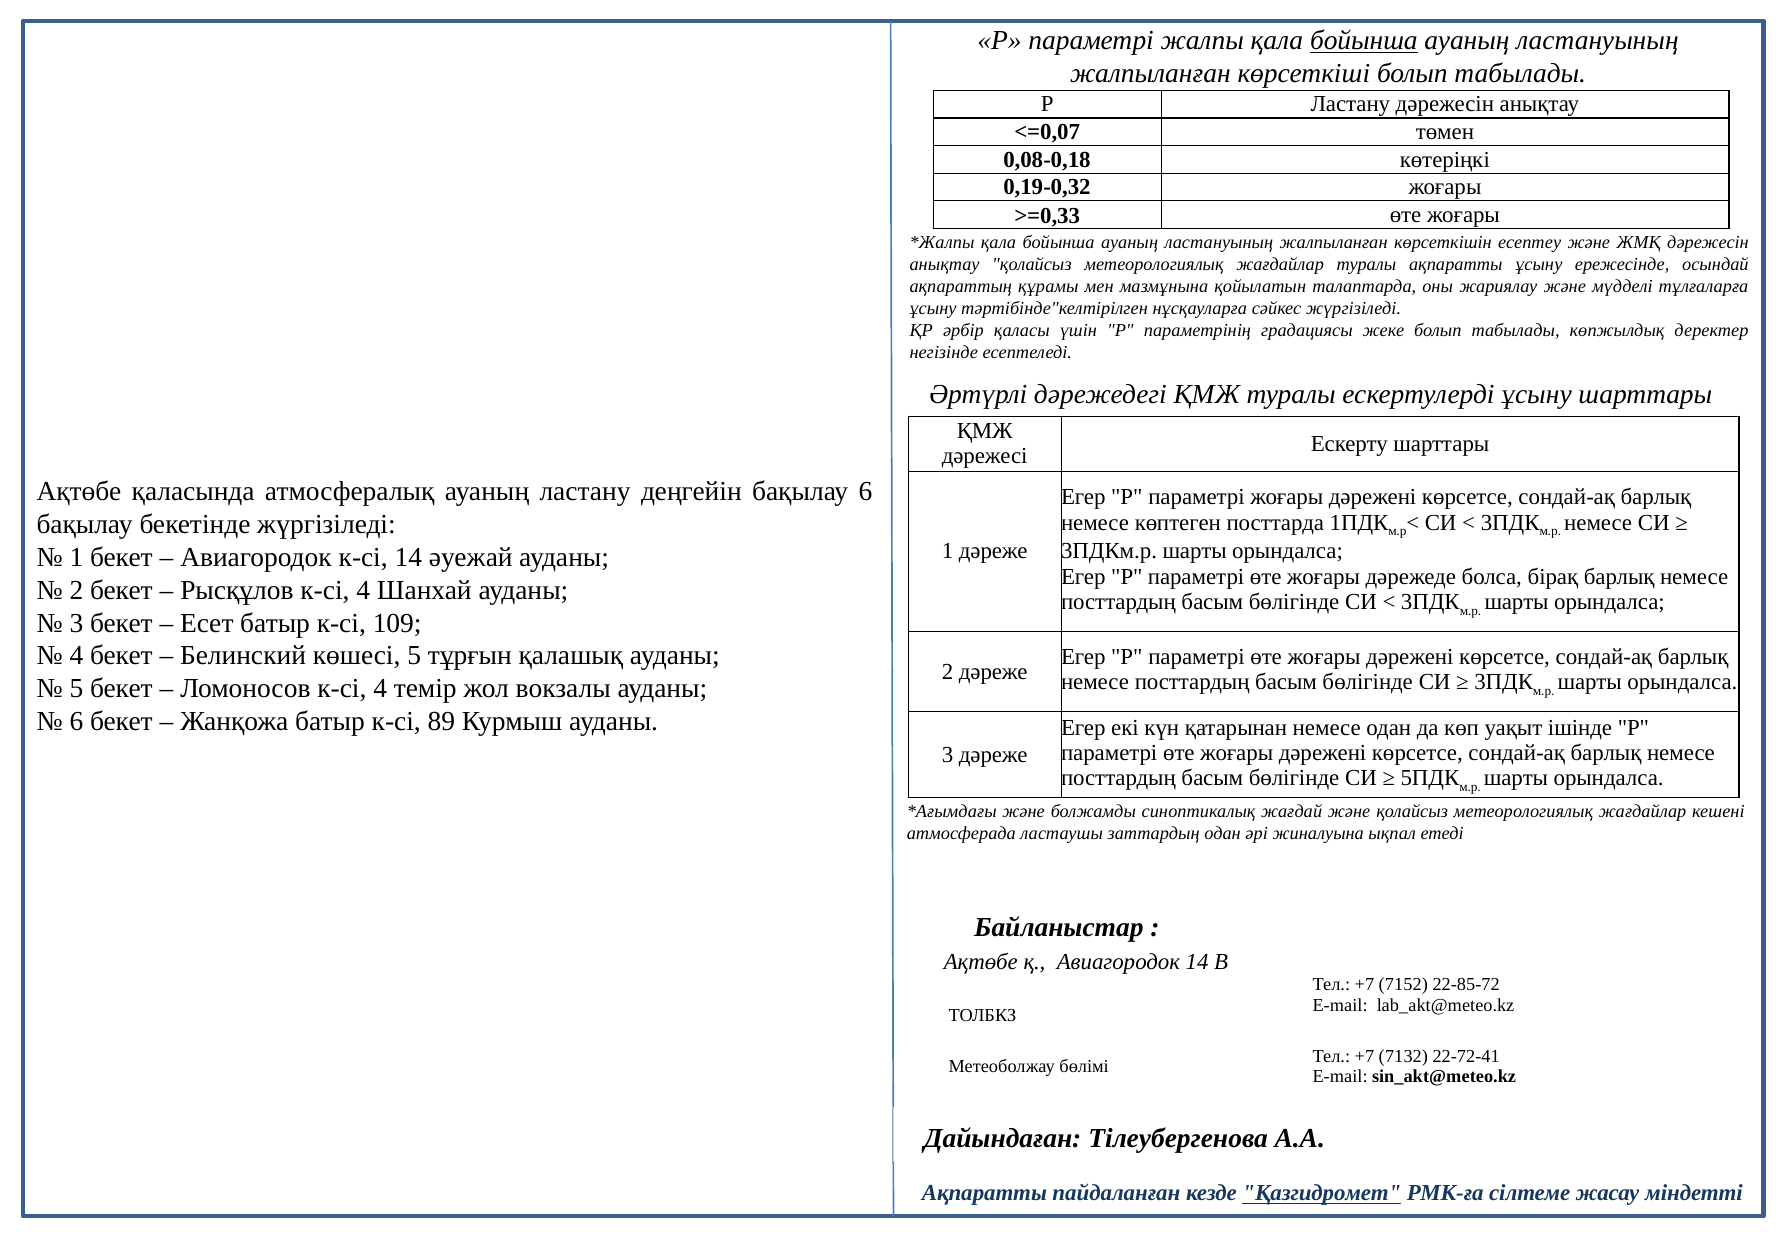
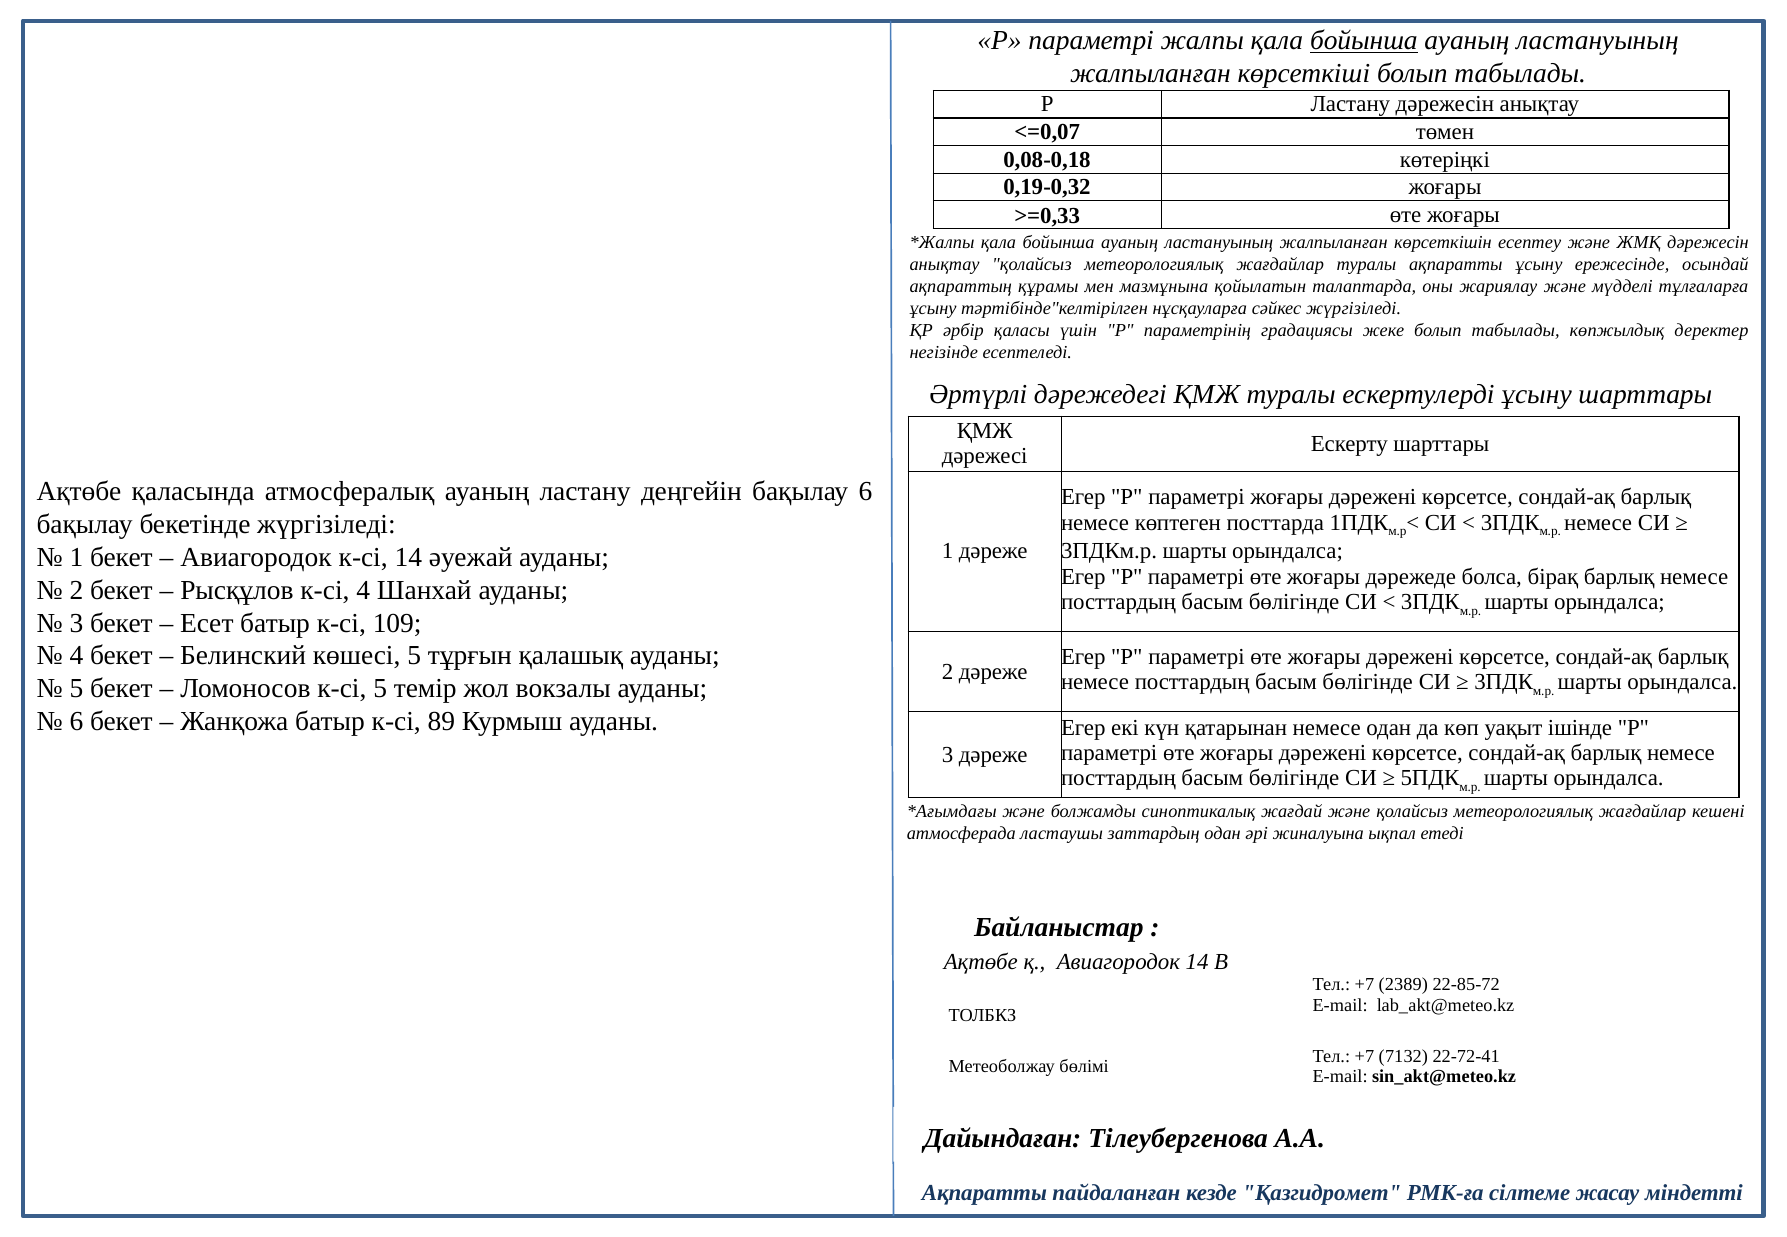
Ломоносов к-сі 4: 4 -> 5 (380, 689)
7152: 7152 -> 2389 (1403, 985)
Қазгидромет underline: present -> none (1322, 1194)
